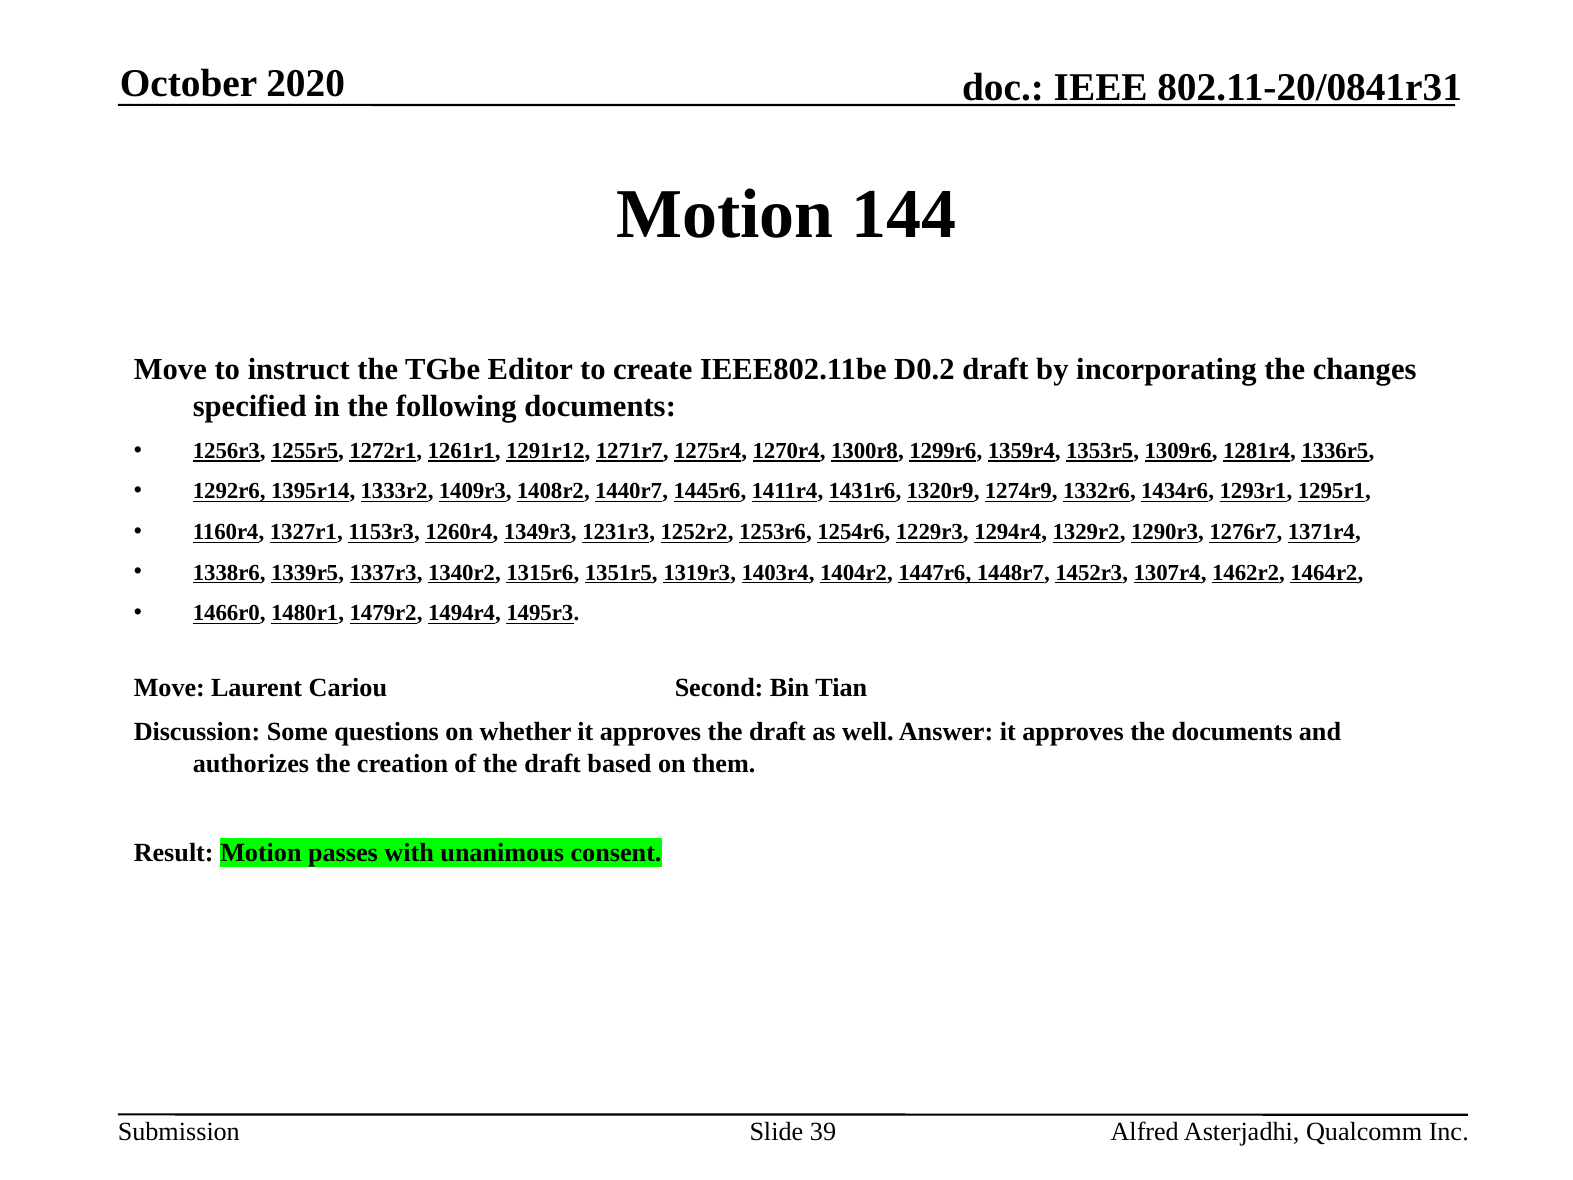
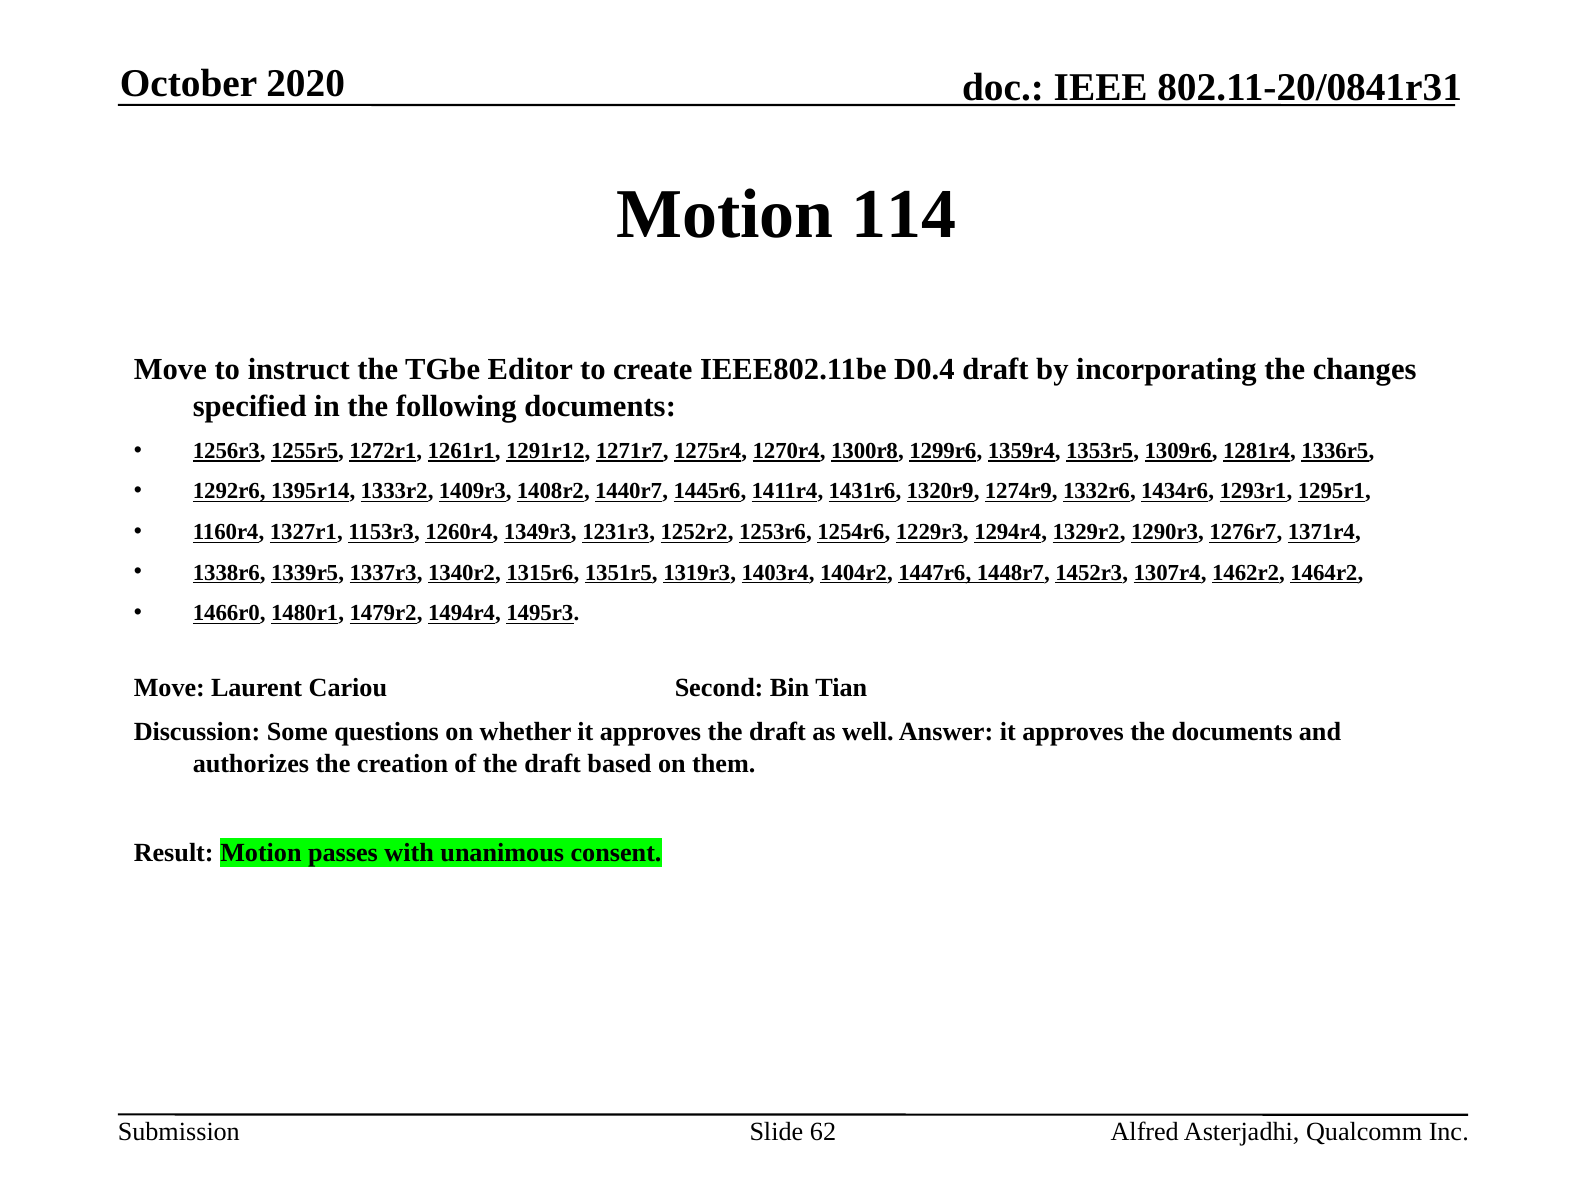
144: 144 -> 114 (904, 214)
D0.2: D0.2 -> D0.4 (924, 369)
39: 39 -> 62 (823, 1131)
